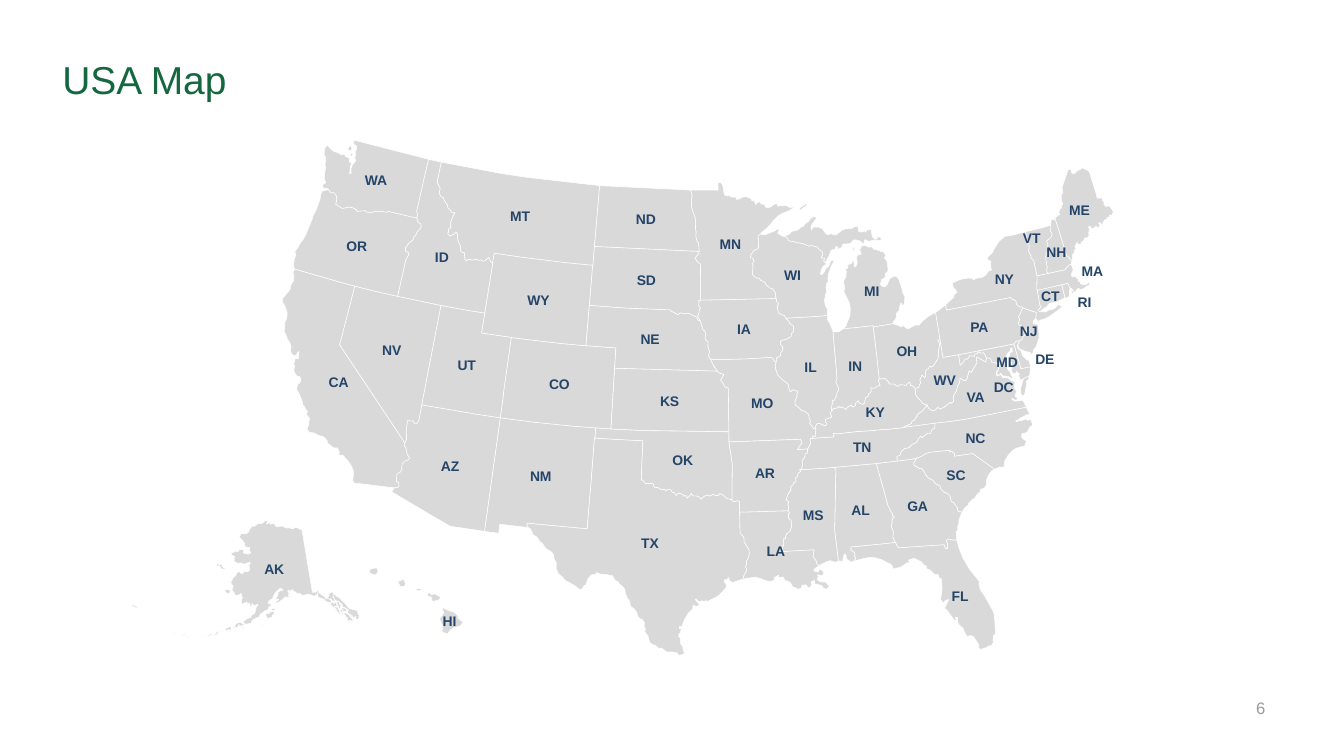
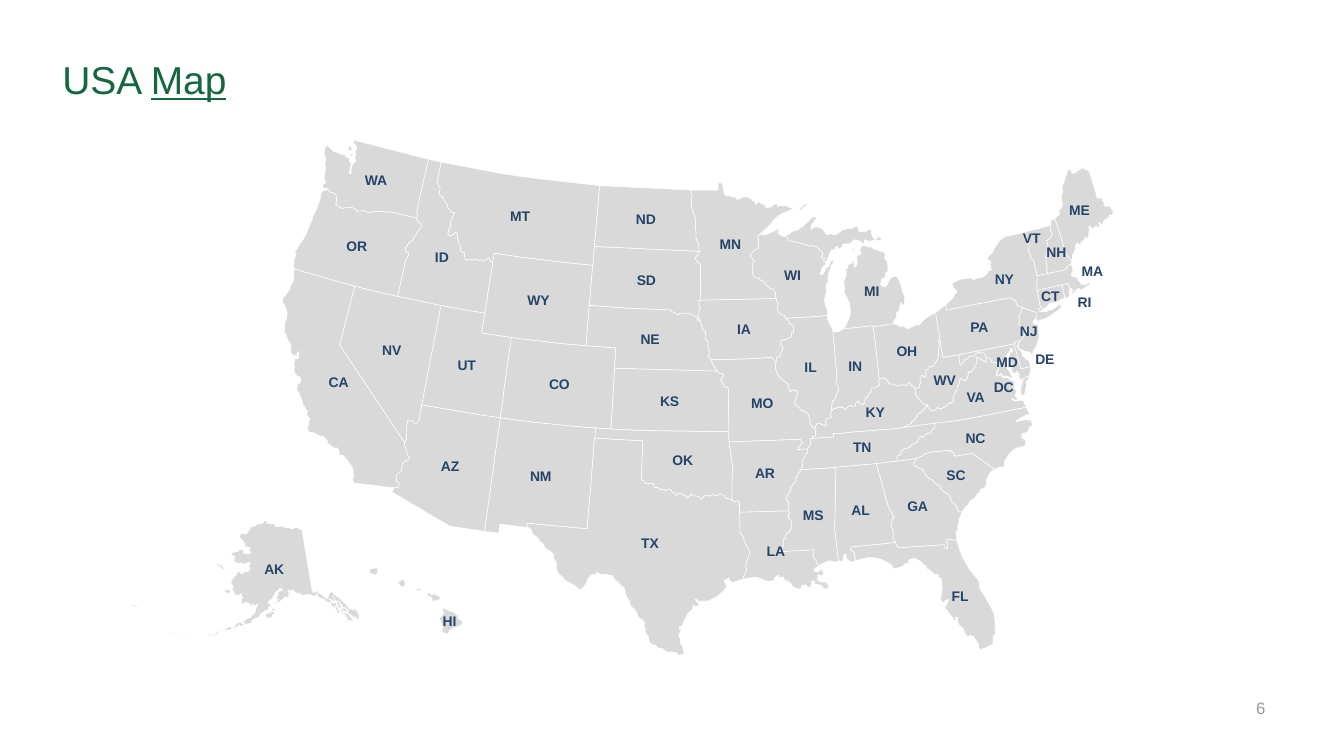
Map underline: none -> present (189, 82)
